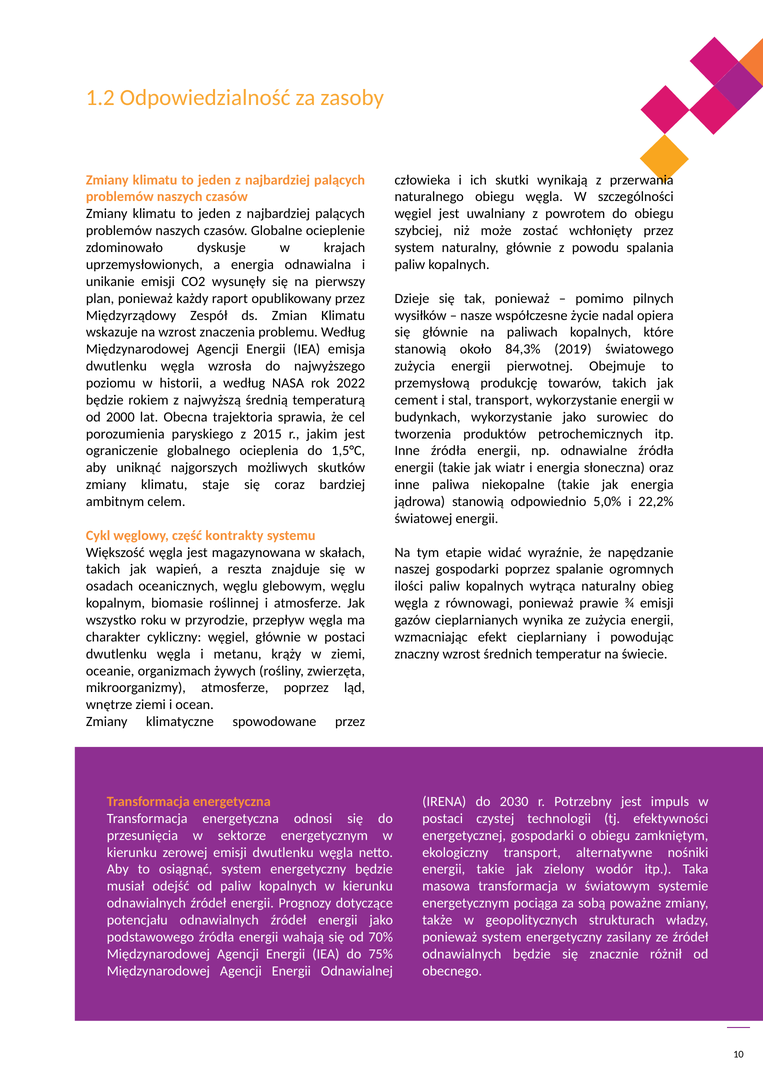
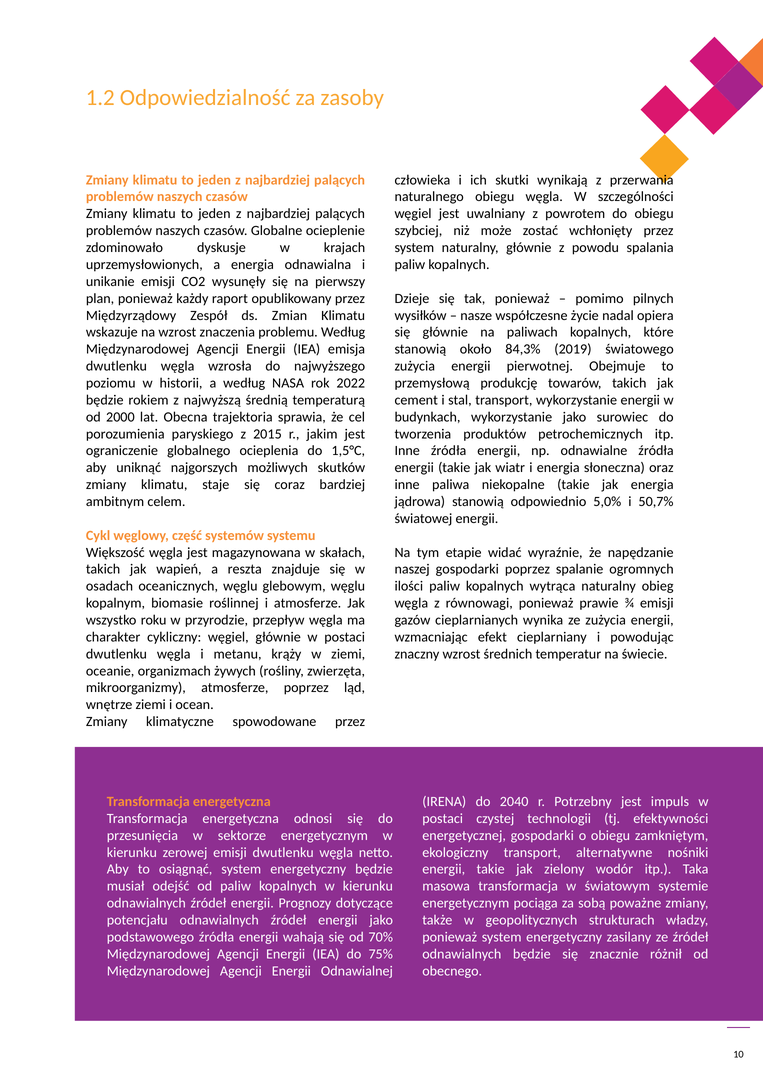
22,2%: 22,2% -> 50,7% (656, 502)
kontrakty: kontrakty -> systemów (235, 536)
2030: 2030 -> 2040 (514, 802)
